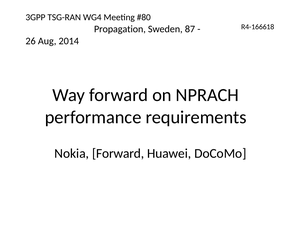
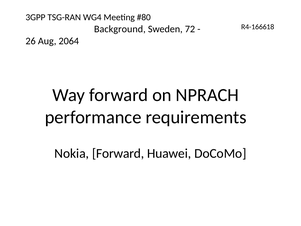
Propagation: Propagation -> Background (120, 29)
87: 87 -> 72 (190, 29)
2014: 2014 -> 2064 (69, 41)
